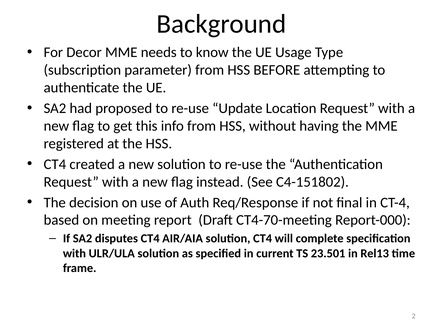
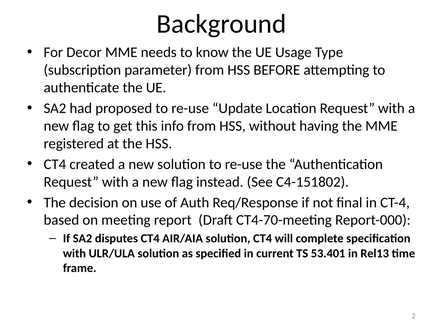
23.501: 23.501 -> 53.401 (328, 254)
